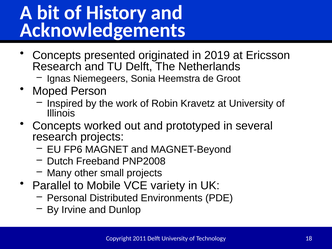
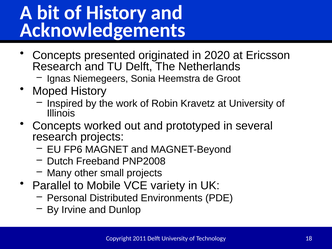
2019: 2019 -> 2020 (217, 55)
Moped Person: Person -> History (89, 91)
